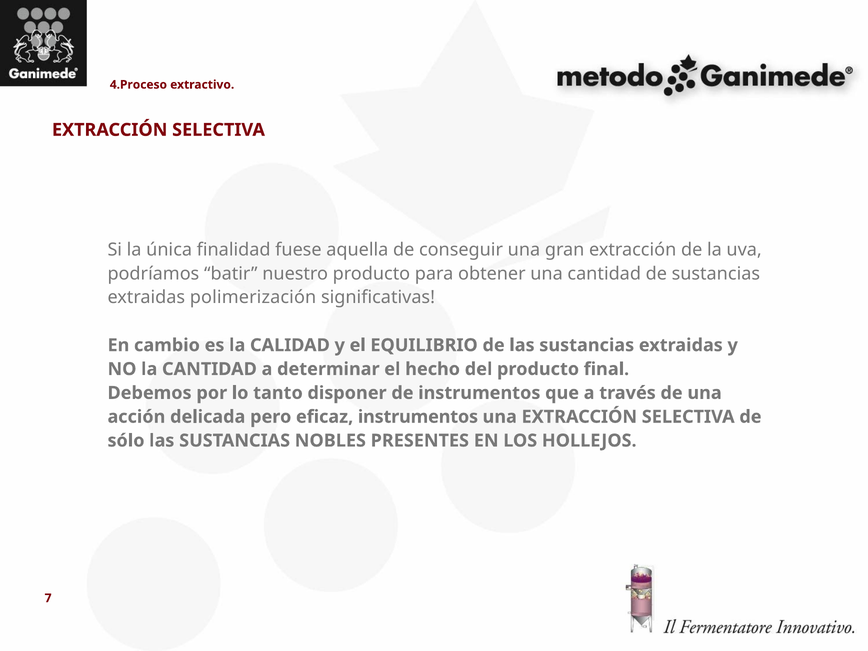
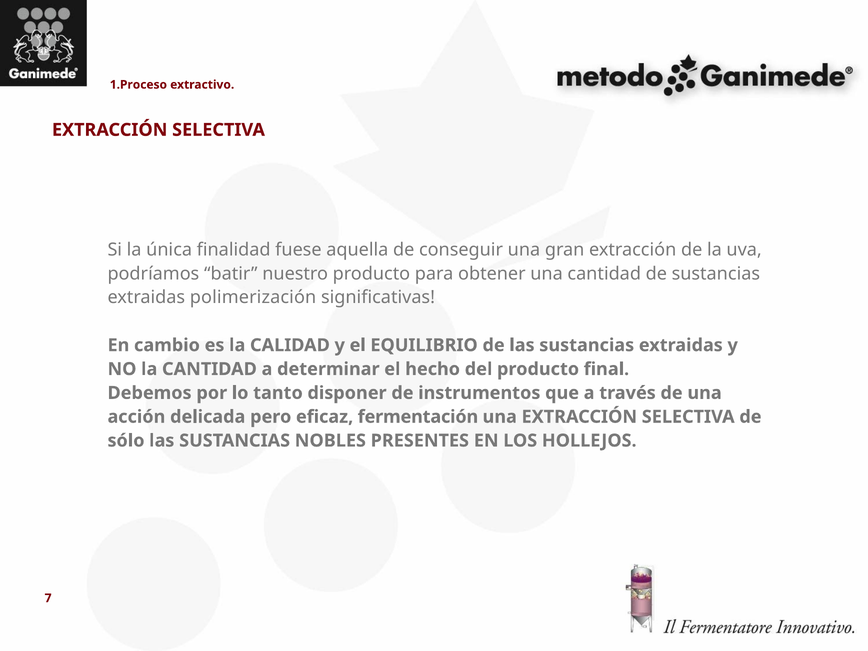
4.Proceso: 4.Proceso -> 1.Proceso (138, 85)
eficaz instrumentos: instrumentos -> fermentación (418, 417)
